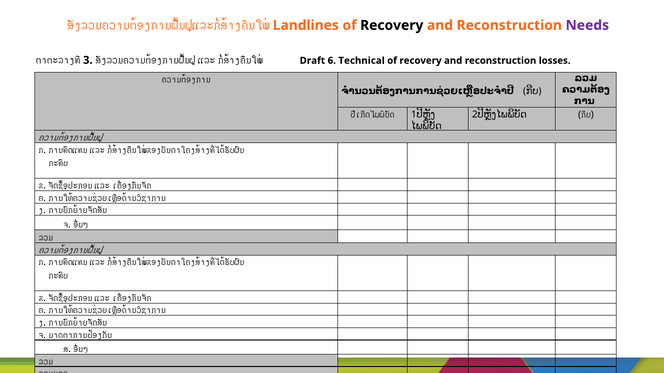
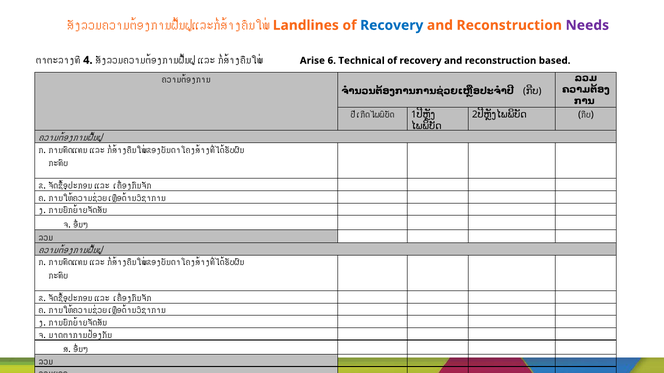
Recovery colour: black -> blue (392, 25)
3: 3 -> 4 (88, 60)
Draft: Draft -> Arise (312, 61)
losses: losses -> based (555, 61)
